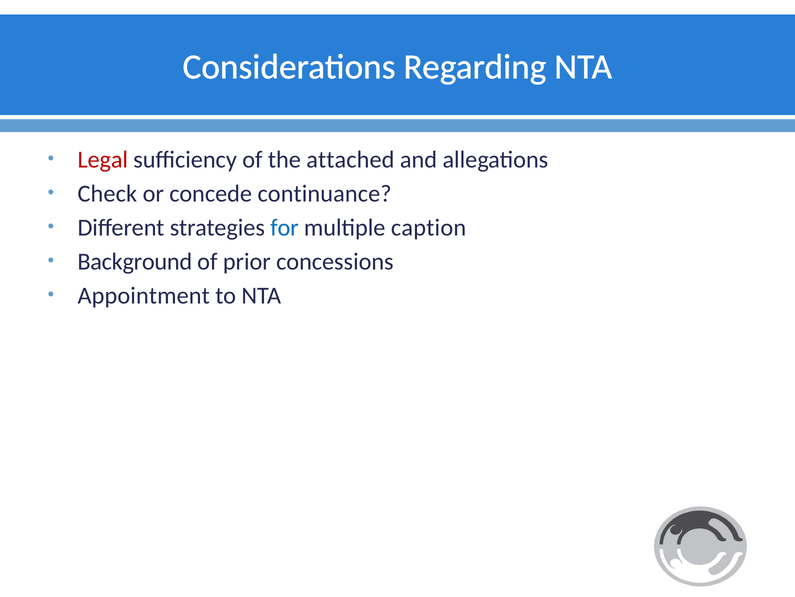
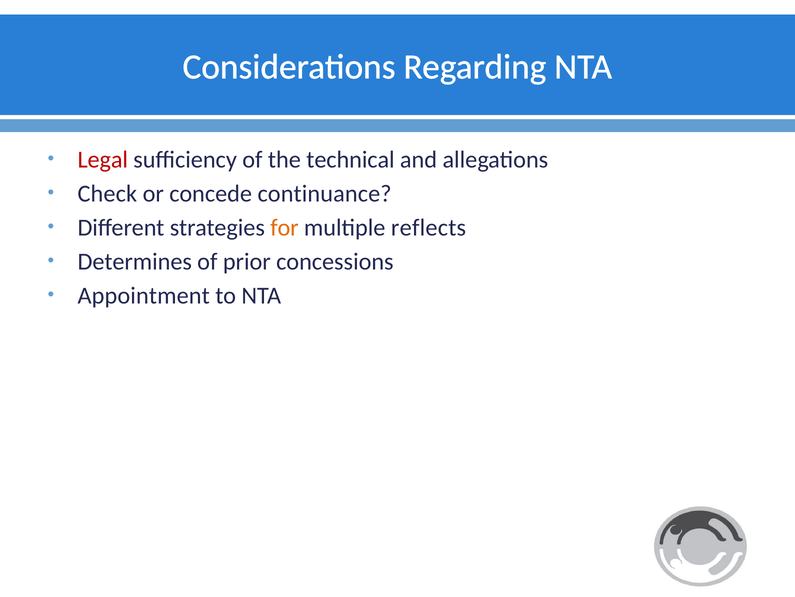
attached: attached -> technical (350, 159)
for colour: blue -> orange (285, 227)
caption: caption -> reflects (429, 227)
Background: Background -> Determines (135, 261)
